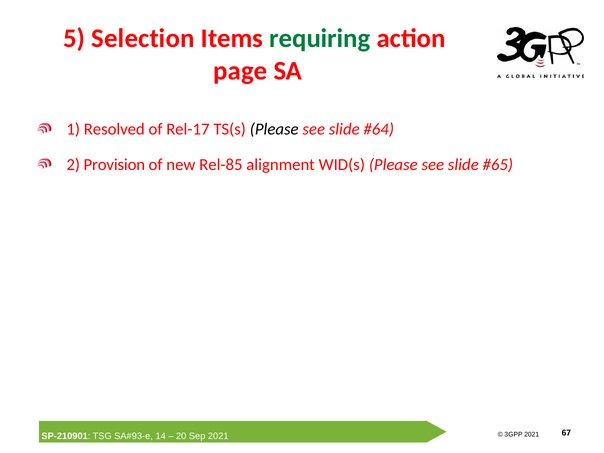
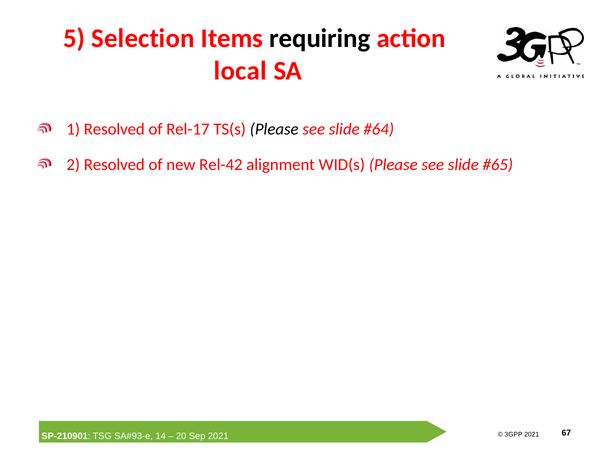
requiring colour: green -> black (320, 39)
page: page -> local (240, 71)
2 Provision: Provision -> Resolved (114, 165)
Rel-85: Rel-85 -> Rel-42 (221, 165)
